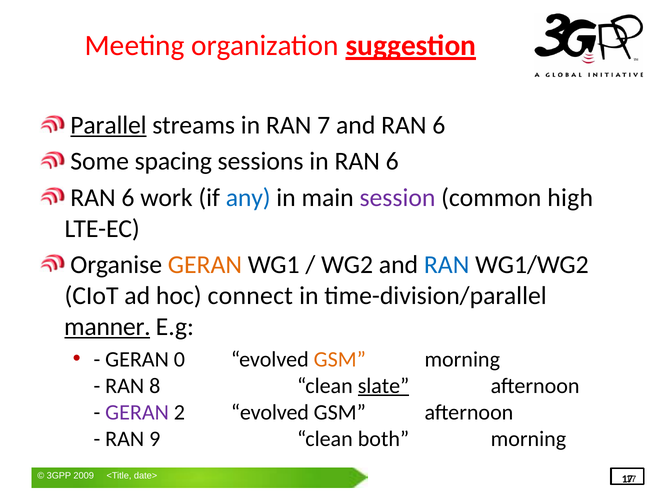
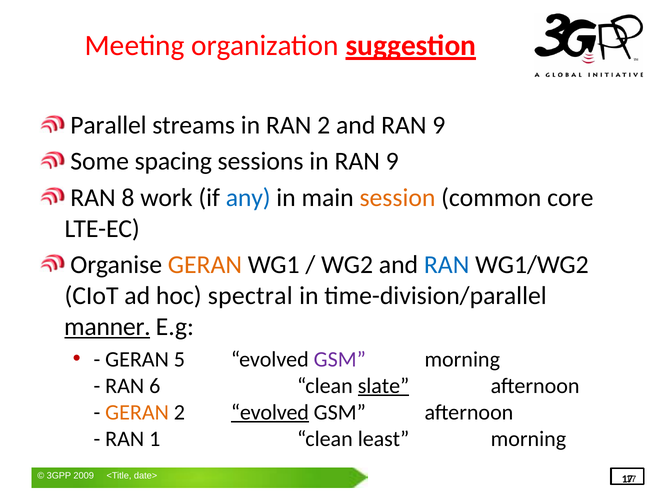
Parallel underline: present -> none (108, 125)
RAN 7: 7 -> 2 (324, 125)
and RAN 6: 6 -> 9 (439, 125)
in RAN 6: 6 -> 9 (392, 161)
6: 6 -> 8 (128, 197)
session colour: purple -> orange (397, 197)
high: high -> core (570, 197)
connect: connect -> spectral (250, 295)
0: 0 -> 5 (179, 359)
GSM colour: orange -> purple (340, 359)
8: 8 -> 6 (155, 386)
GERAN colour: purple -> orange (137, 412)
evolved underline: none -> present (270, 412)
9: 9 -> 1 (155, 438)
both: both -> least (384, 438)
